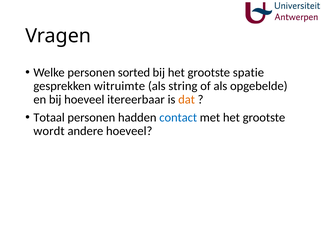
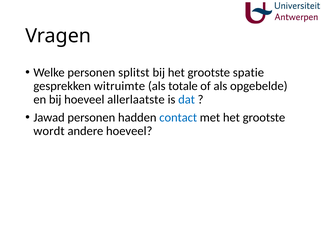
sorted: sorted -> splitst (134, 73)
string: string -> totale (183, 86)
itereerbaar: itereerbaar -> allerlaatste (136, 100)
dat colour: orange -> blue (187, 100)
Totaal: Totaal -> Jawad (49, 118)
